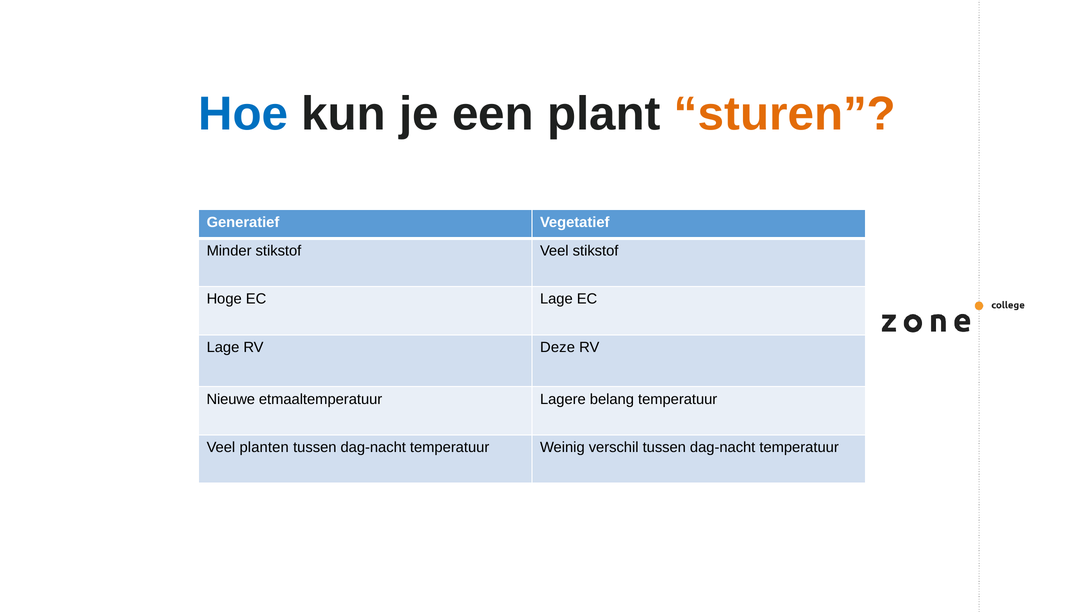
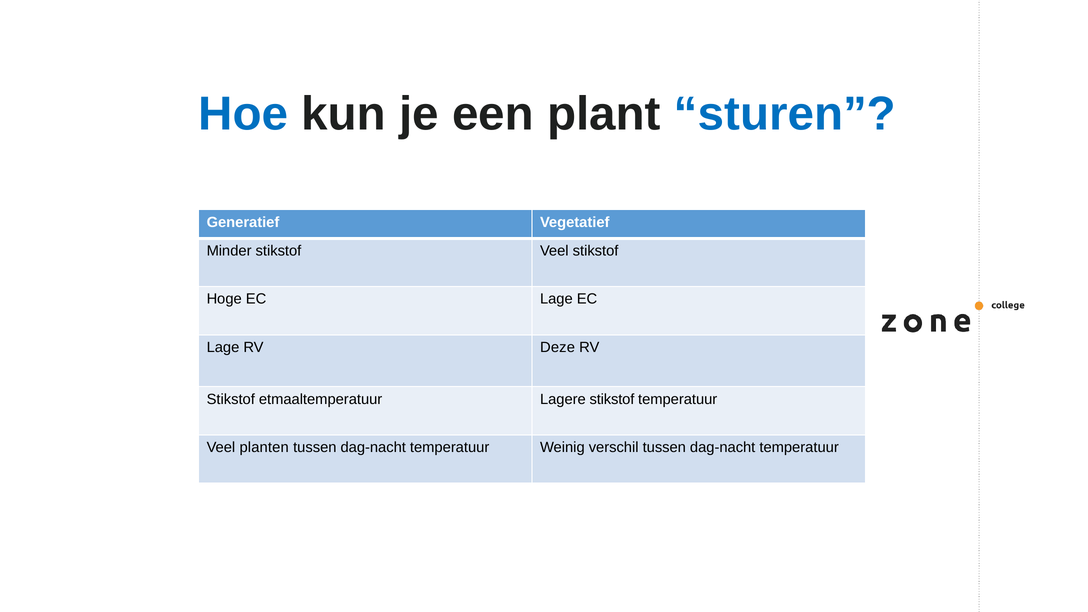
sturen colour: orange -> blue (785, 114)
Nieuwe: Nieuwe -> Stikstof (231, 399)
Lagere belang: belang -> stikstof (612, 399)
